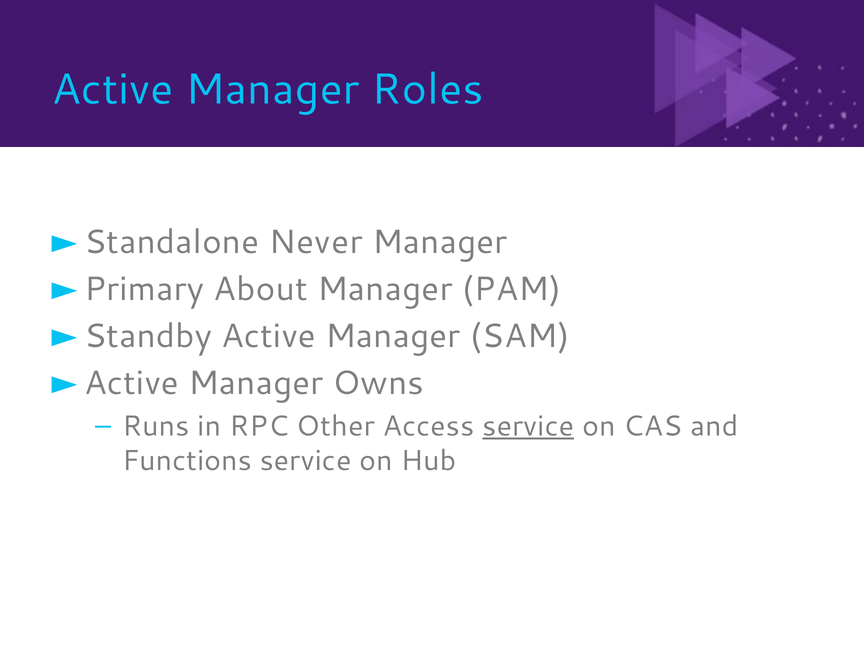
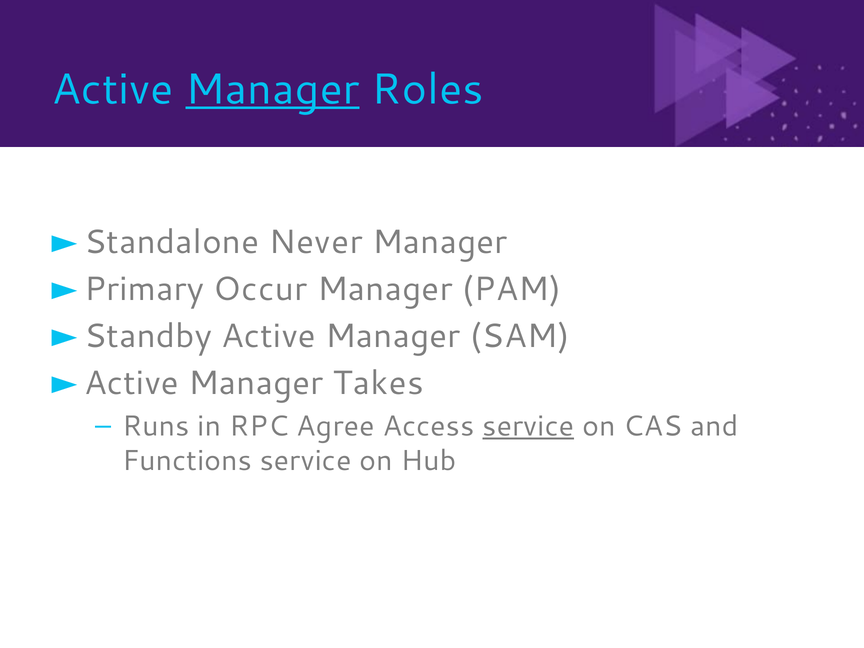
Manager underline: none -> present (273, 89)
About: About -> Occur (260, 289)
Owns: Owns -> Takes (378, 383)
Other: Other -> Agree (336, 426)
